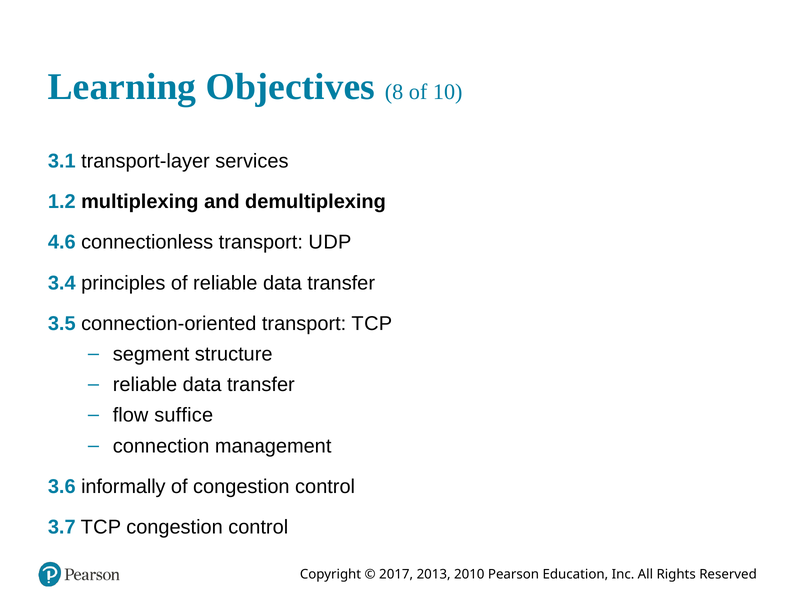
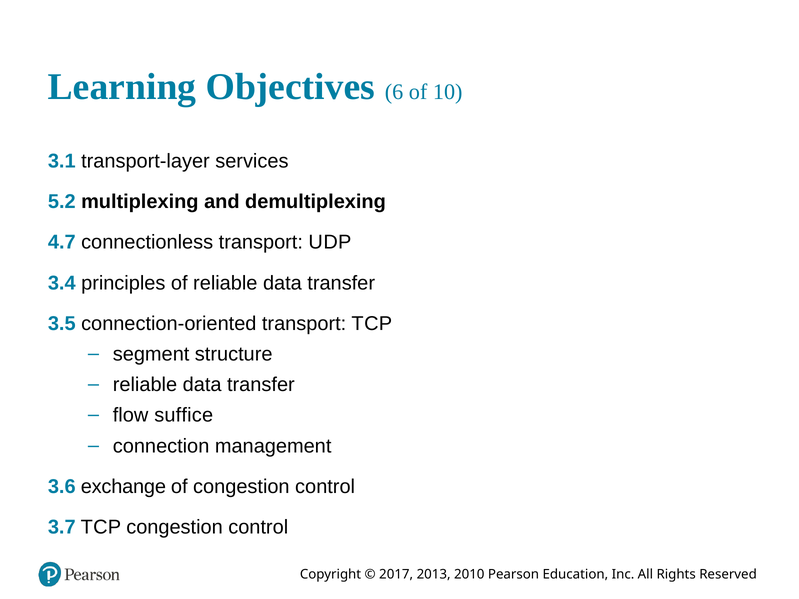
8: 8 -> 6 (394, 92)
1.2: 1.2 -> 5.2 (62, 202)
4.6: 4.6 -> 4.7 (62, 242)
informally: informally -> exchange (123, 487)
